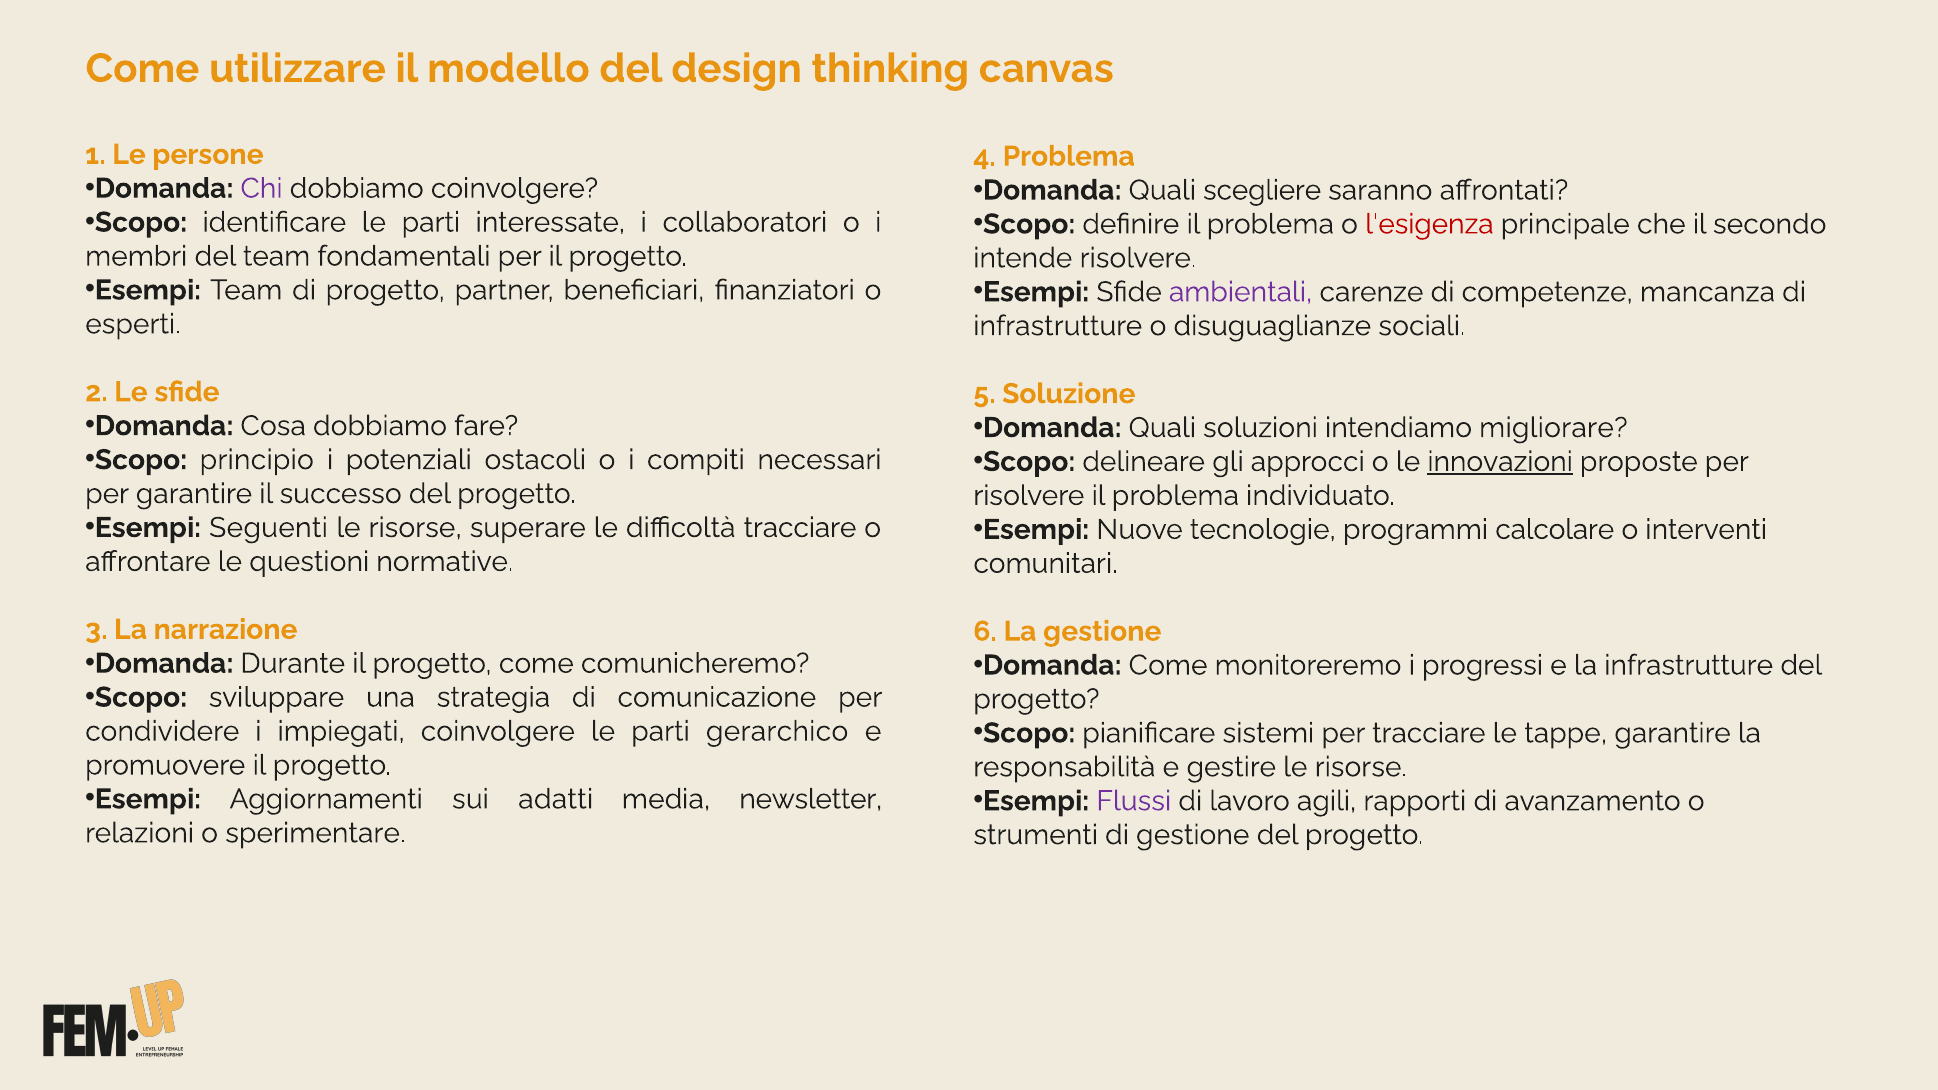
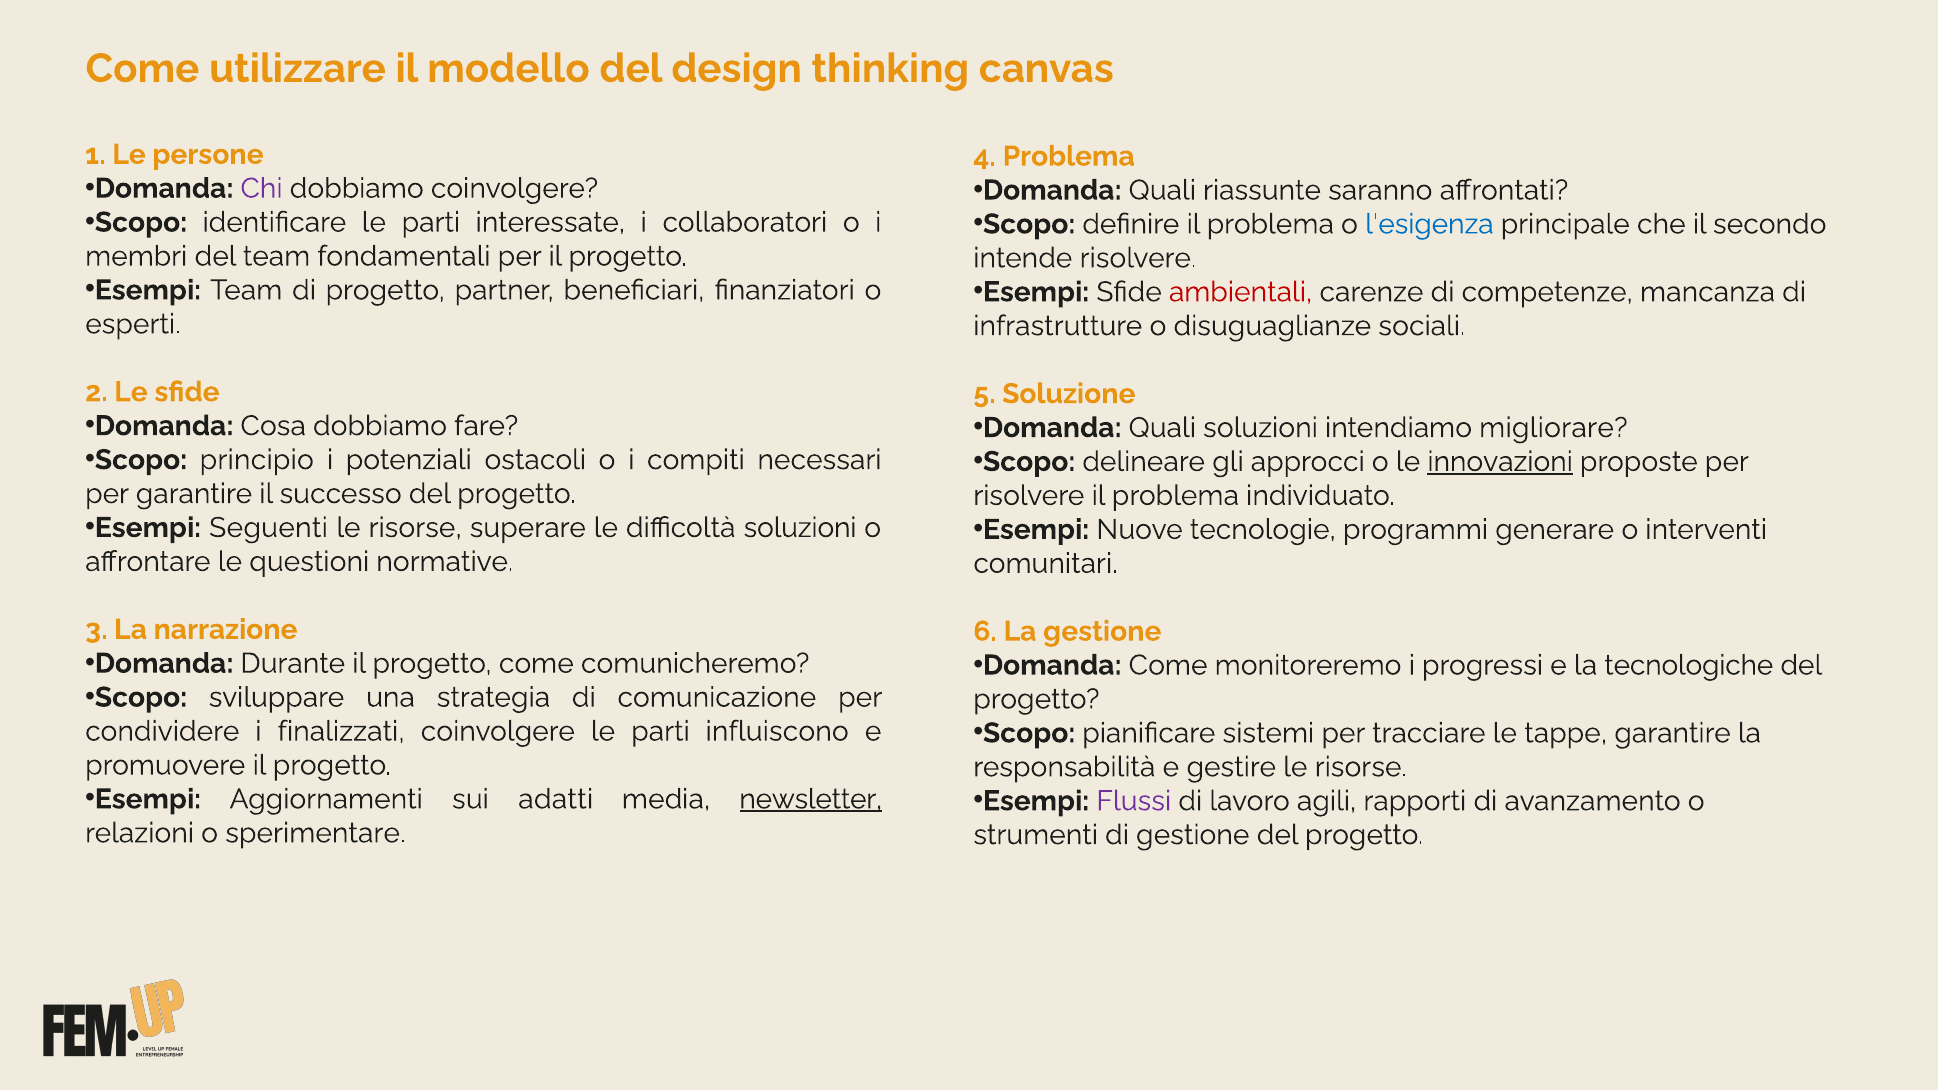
scegliere: scegliere -> riassunte (1262, 190)
l'esigenza colour: red -> blue (1429, 224)
ambientali colour: purple -> red (1241, 292)
difficoltà tracciare: tracciare -> soluzioni (800, 528)
calcolare: calcolare -> generare (1555, 530)
la infrastrutture: infrastrutture -> tecnologiche (1689, 665)
impiegati: impiegati -> finalizzati (341, 731)
gerarchico: gerarchico -> influiscono (777, 731)
newsletter underline: none -> present (811, 799)
